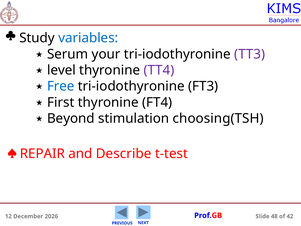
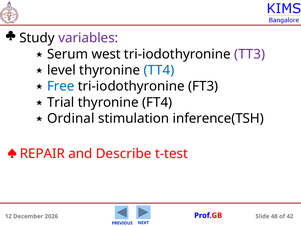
variables colour: blue -> purple (88, 38)
your: your -> west (106, 54)
TT4 colour: purple -> blue (159, 70)
First: First -> Trial (61, 102)
Beyond: Beyond -> Ordinal (71, 118)
choosing(TSH: choosing(TSH -> inference(TSH (218, 118)
